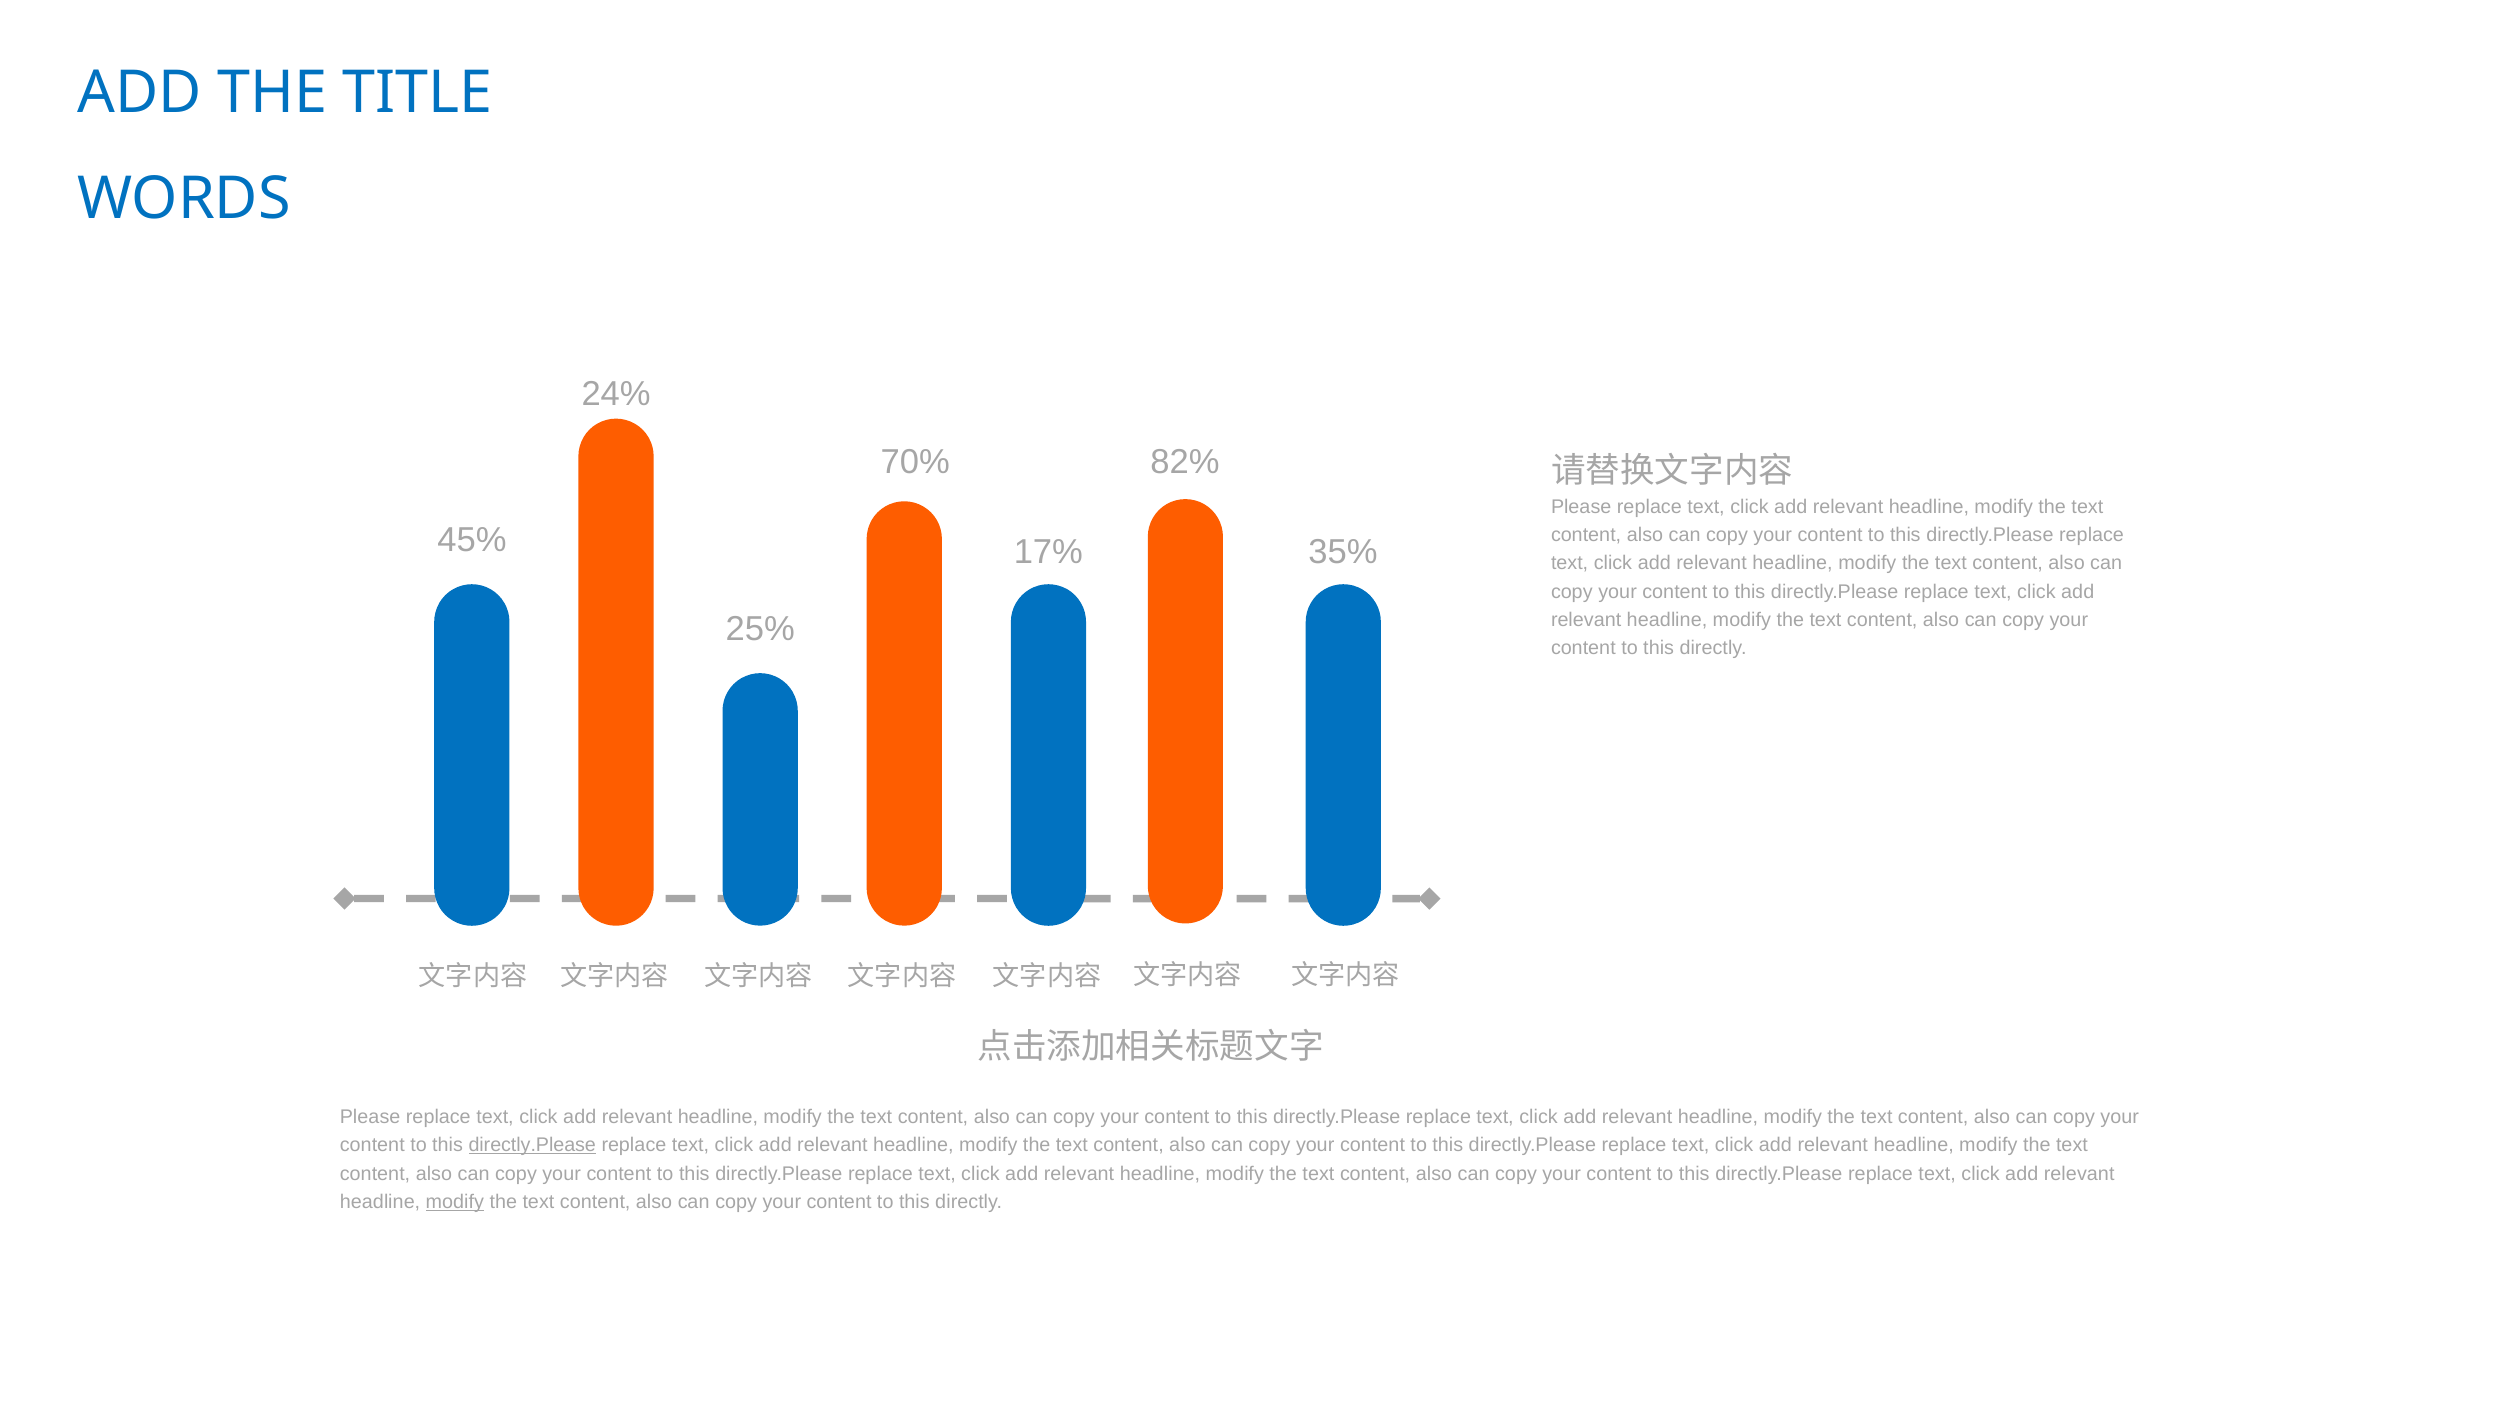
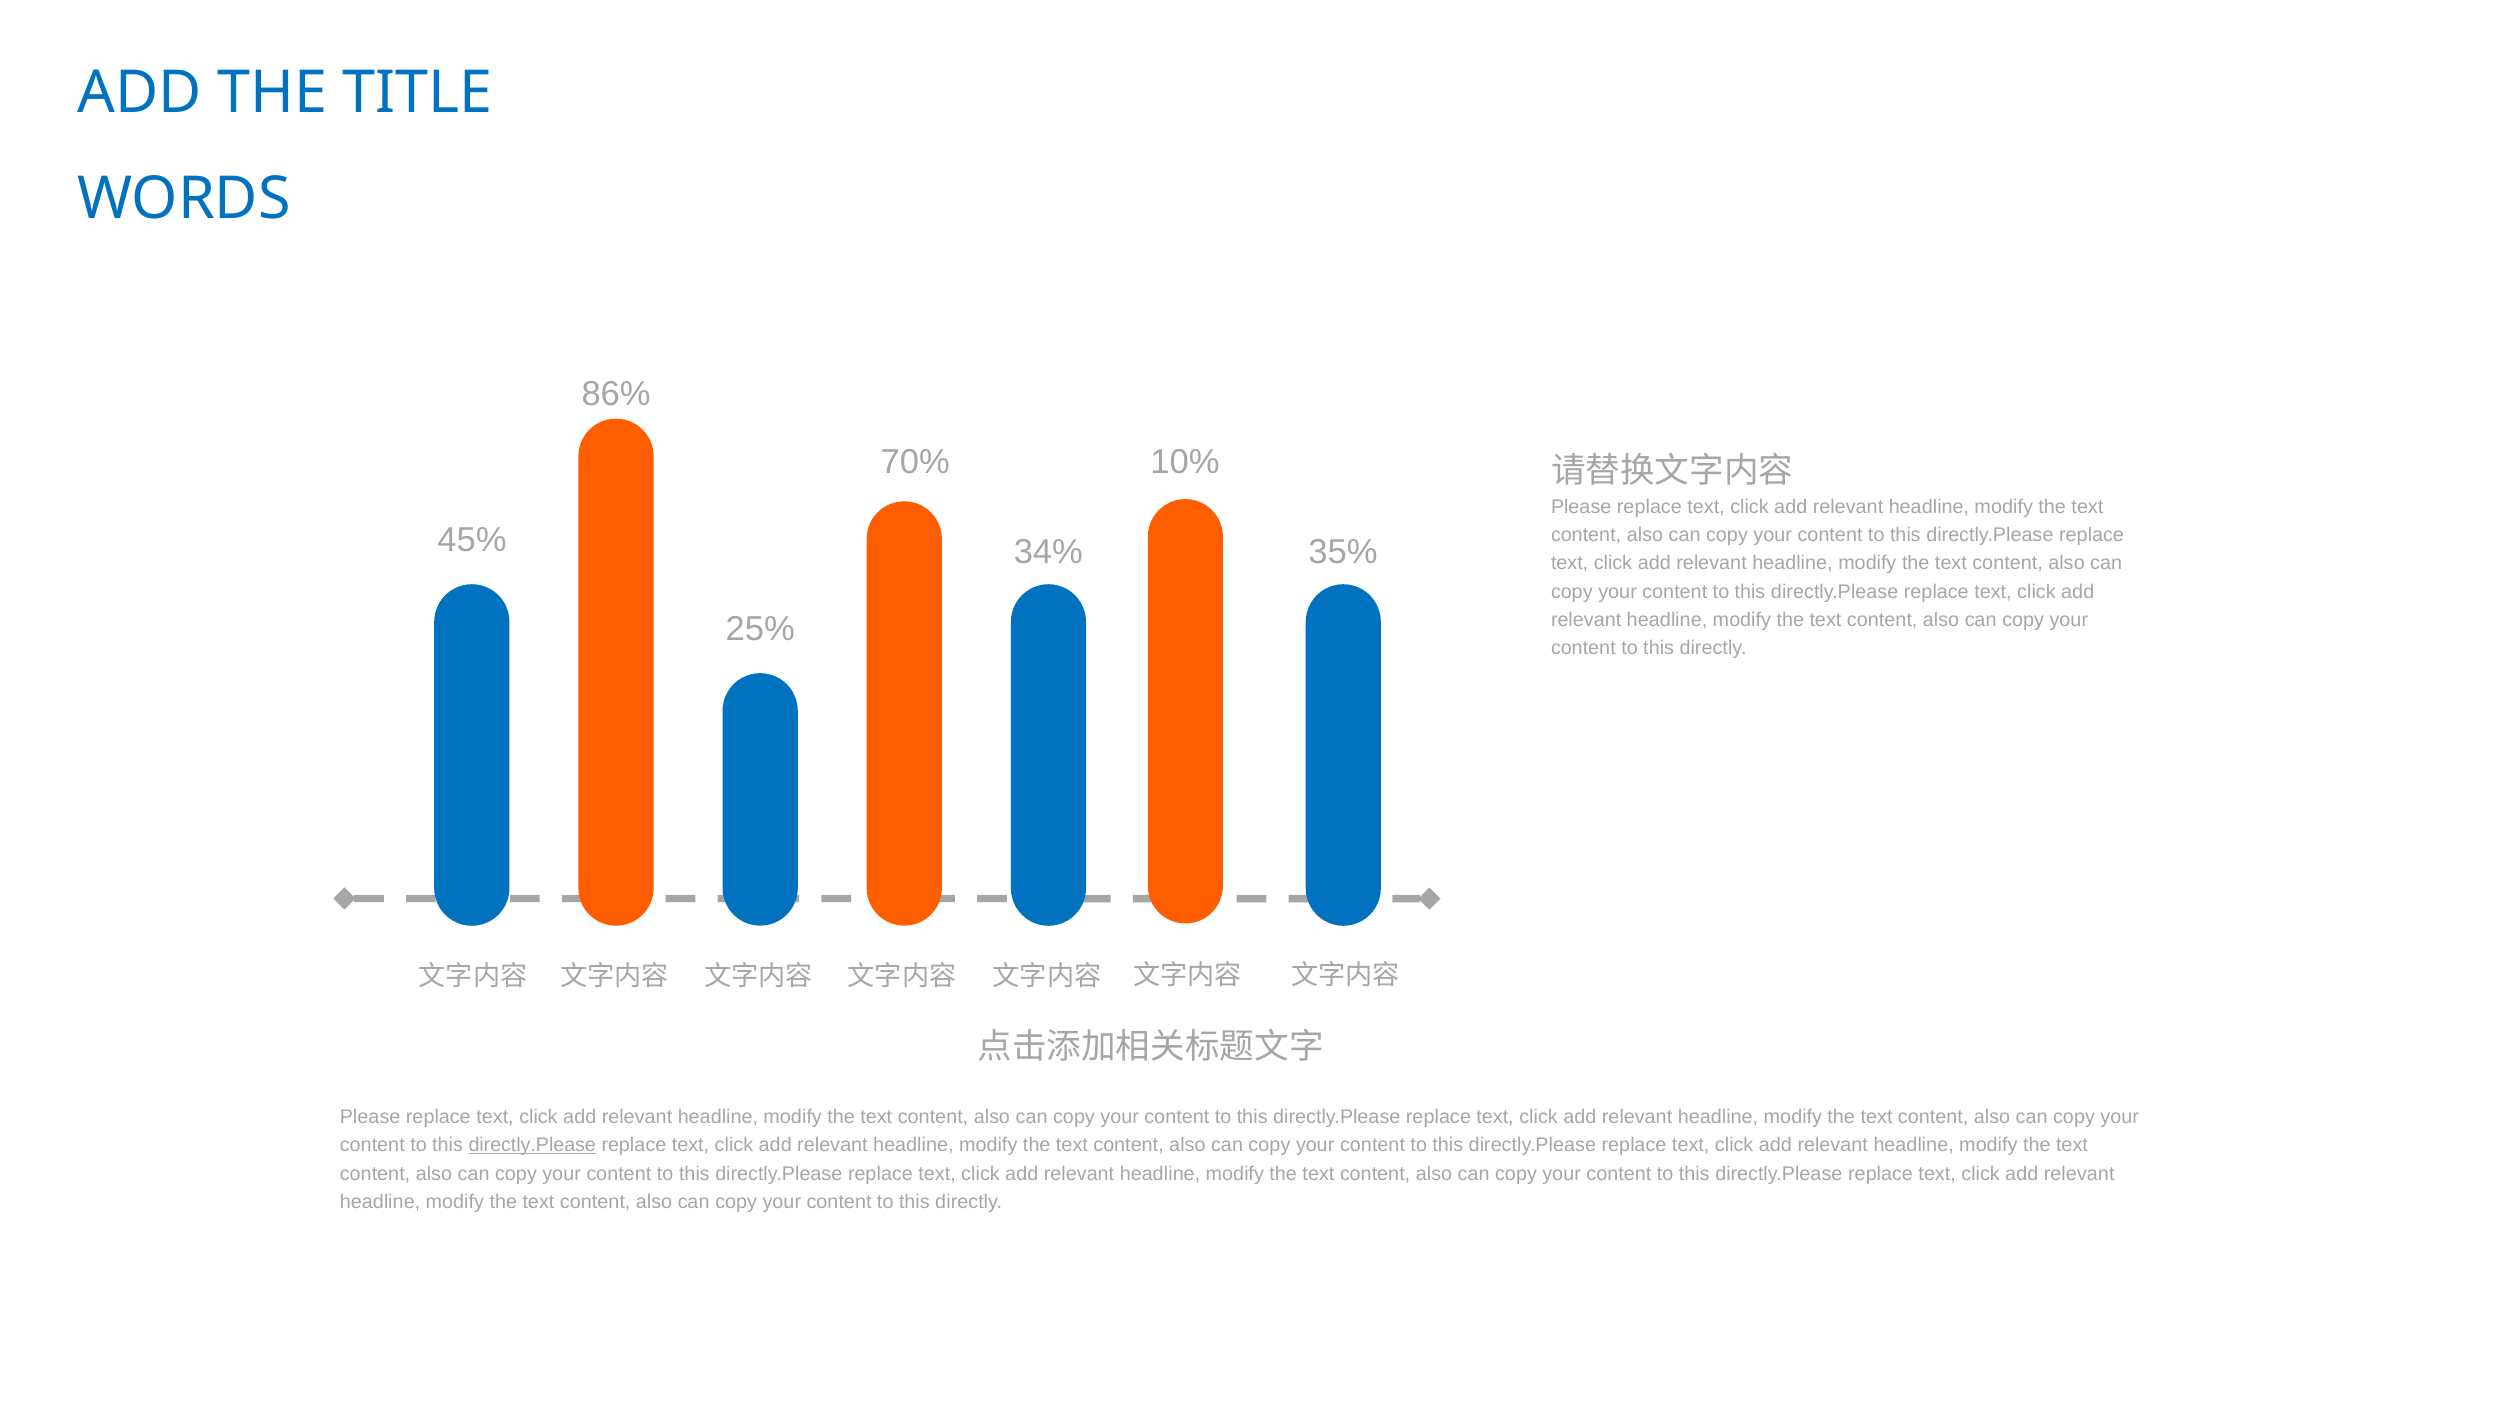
24%: 24% -> 86% (616, 394)
82%: 82% -> 10% (1185, 462)
17%: 17% -> 34% (1048, 552)
modify underline: present -> none (455, 1202)
